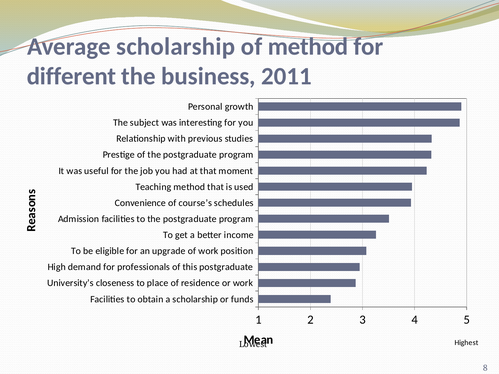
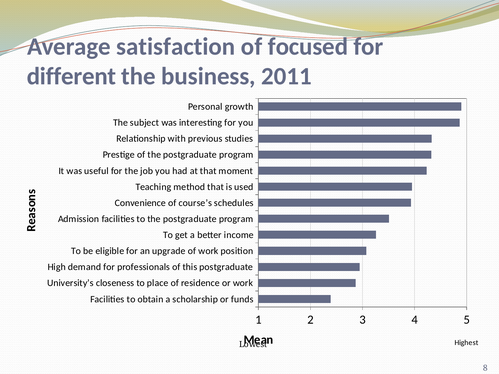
Average scholarship: scholarship -> satisfaction (176, 46)
of method: method -> focused (308, 46)
